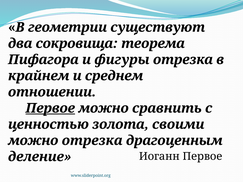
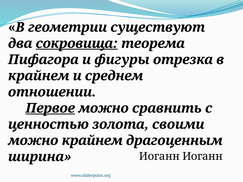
сокровища underline: none -> present (77, 44)
можно отрезка: отрезка -> крайнем (92, 141)
деление: деление -> ширина (40, 157)
Иоганн Первое: Первое -> Иоганн (203, 157)
